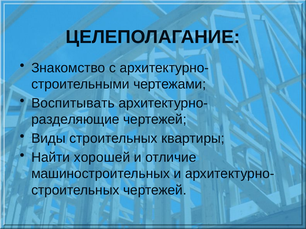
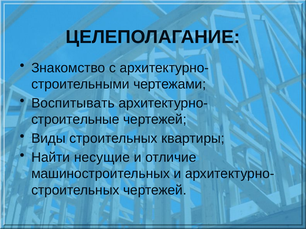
разделяющие: разделяющие -> строительные (75, 120)
хорошей: хорошей -> несущие (102, 158)
